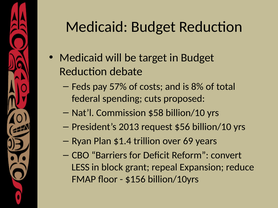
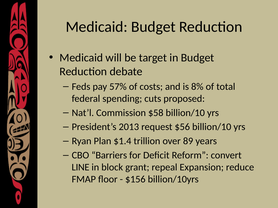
69: 69 -> 89 (188, 141)
LESS: LESS -> LINE (81, 168)
